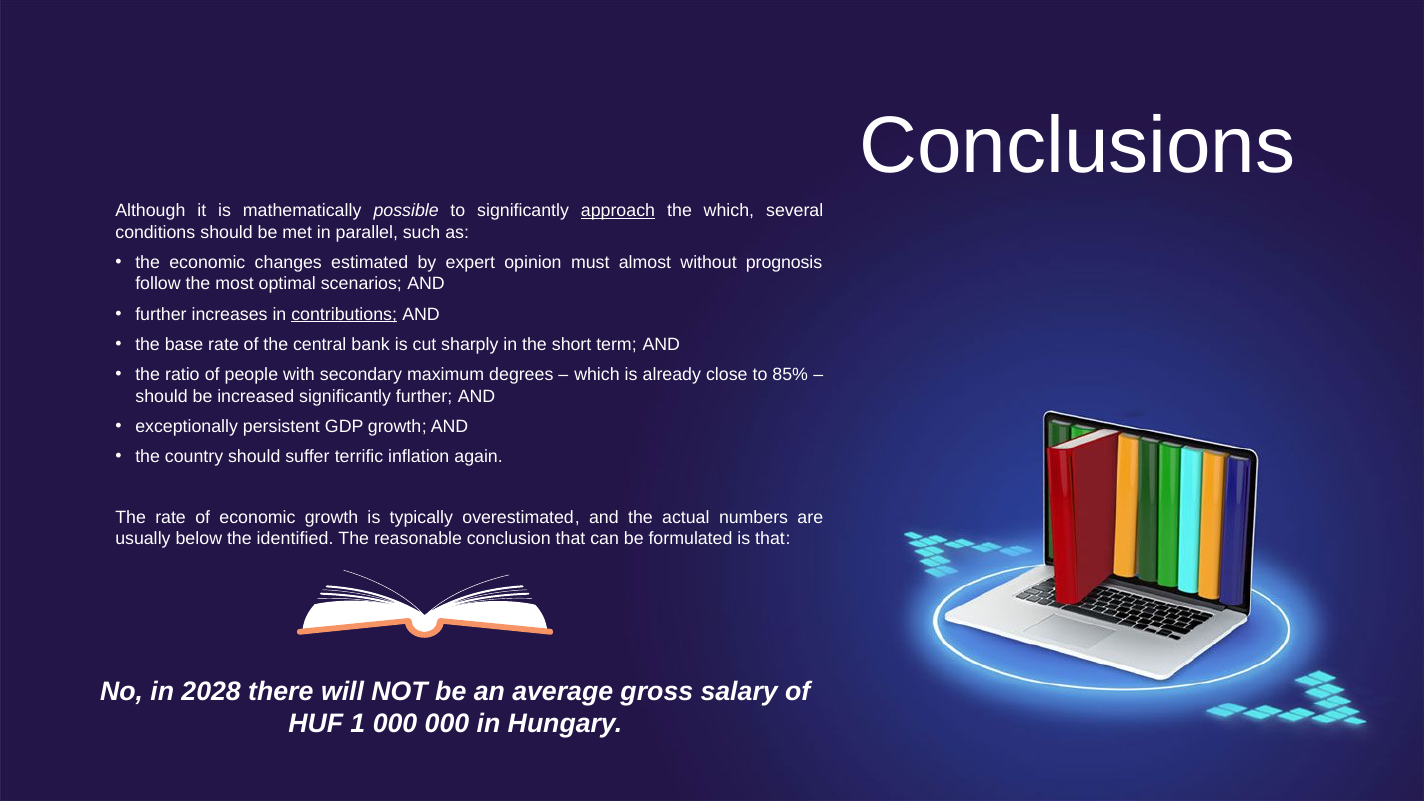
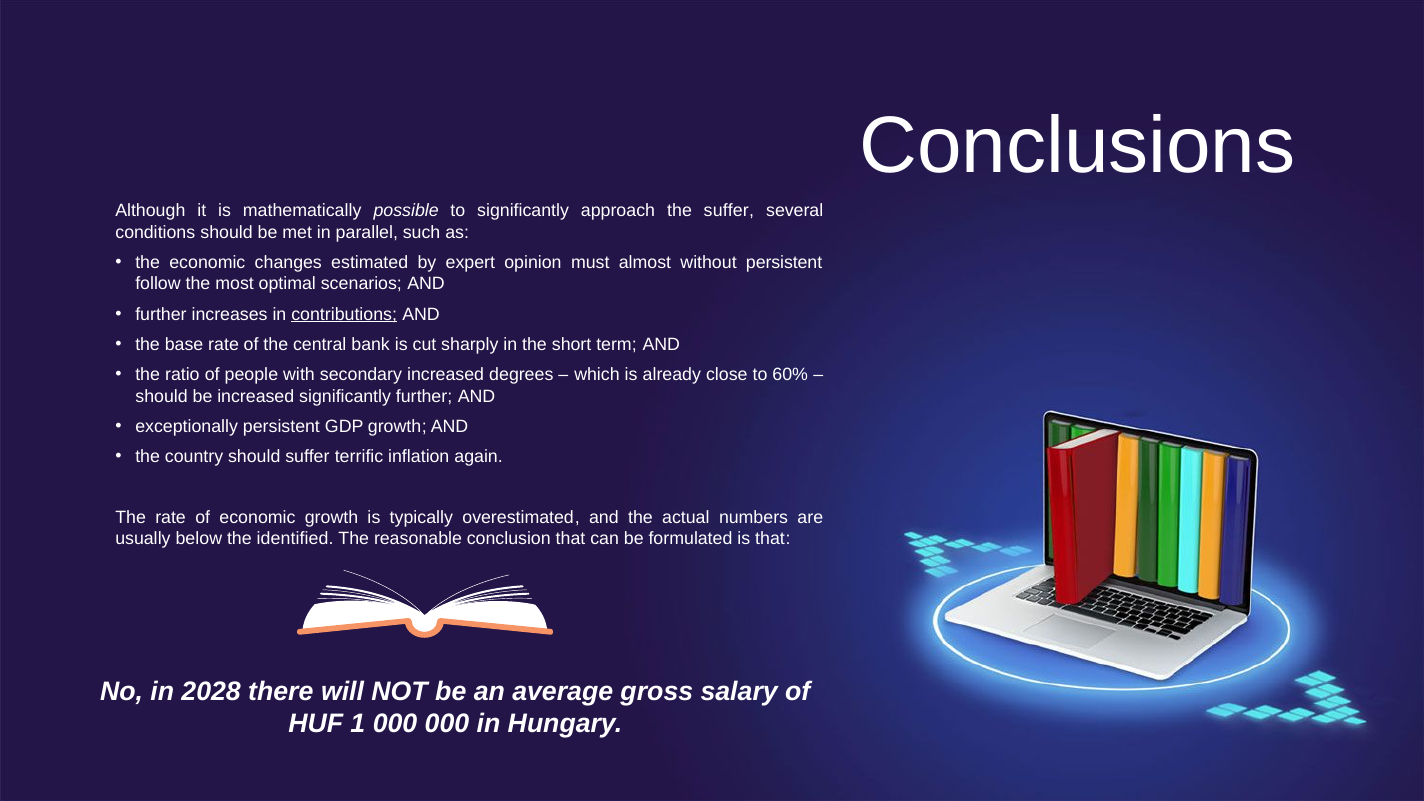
approach underline: present -> none (618, 211)
the which: which -> suffer (729, 211)
without prognosis: prognosis -> persistent (784, 263)
secondary maximum: maximum -> increased (446, 375)
85%: 85% -> 60% (790, 375)
